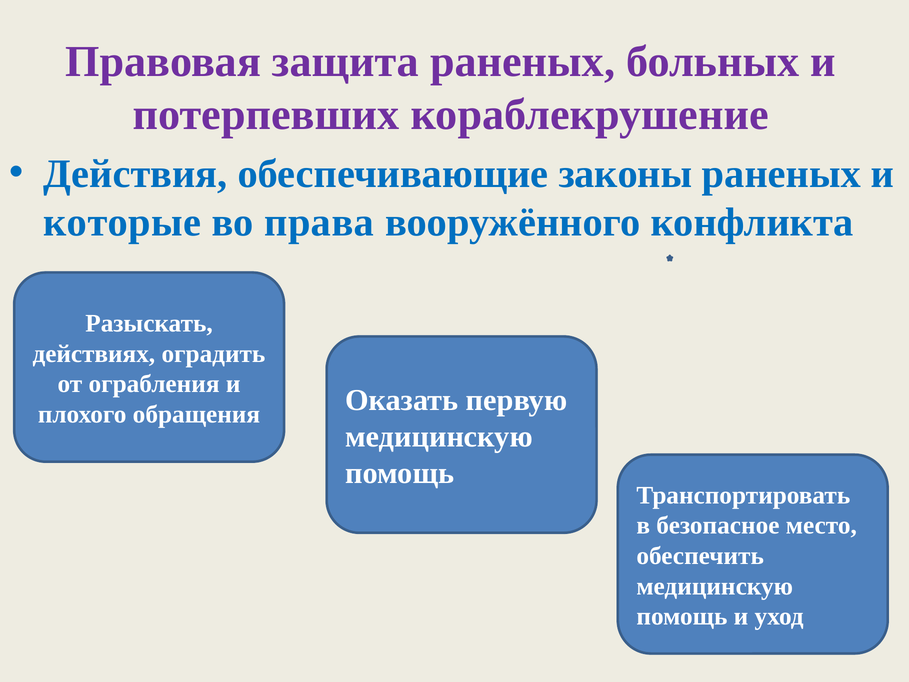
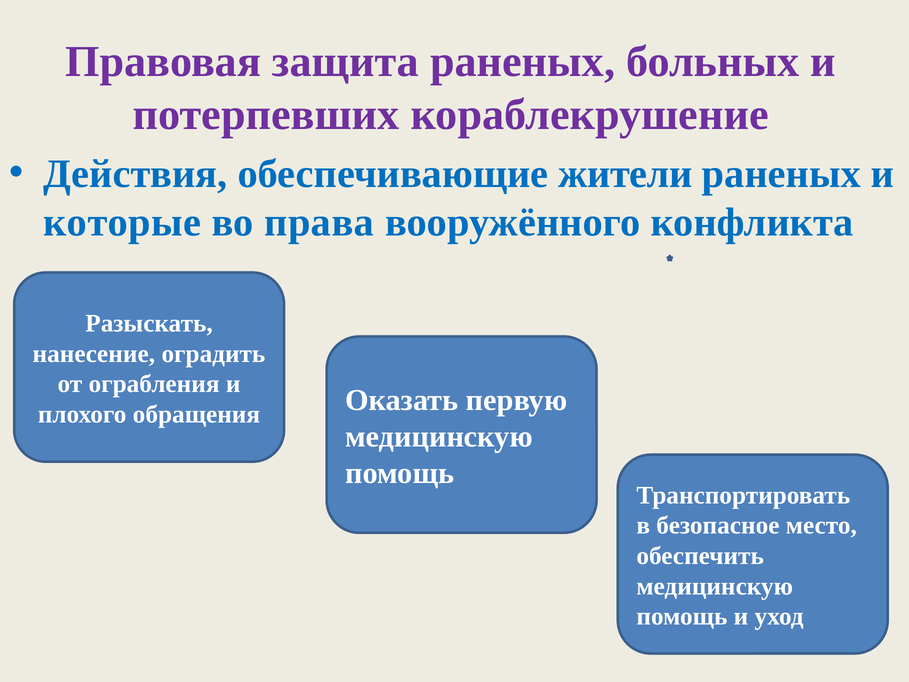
законы: законы -> жители (625, 174)
действиях: действиях -> нанесение (94, 354)
